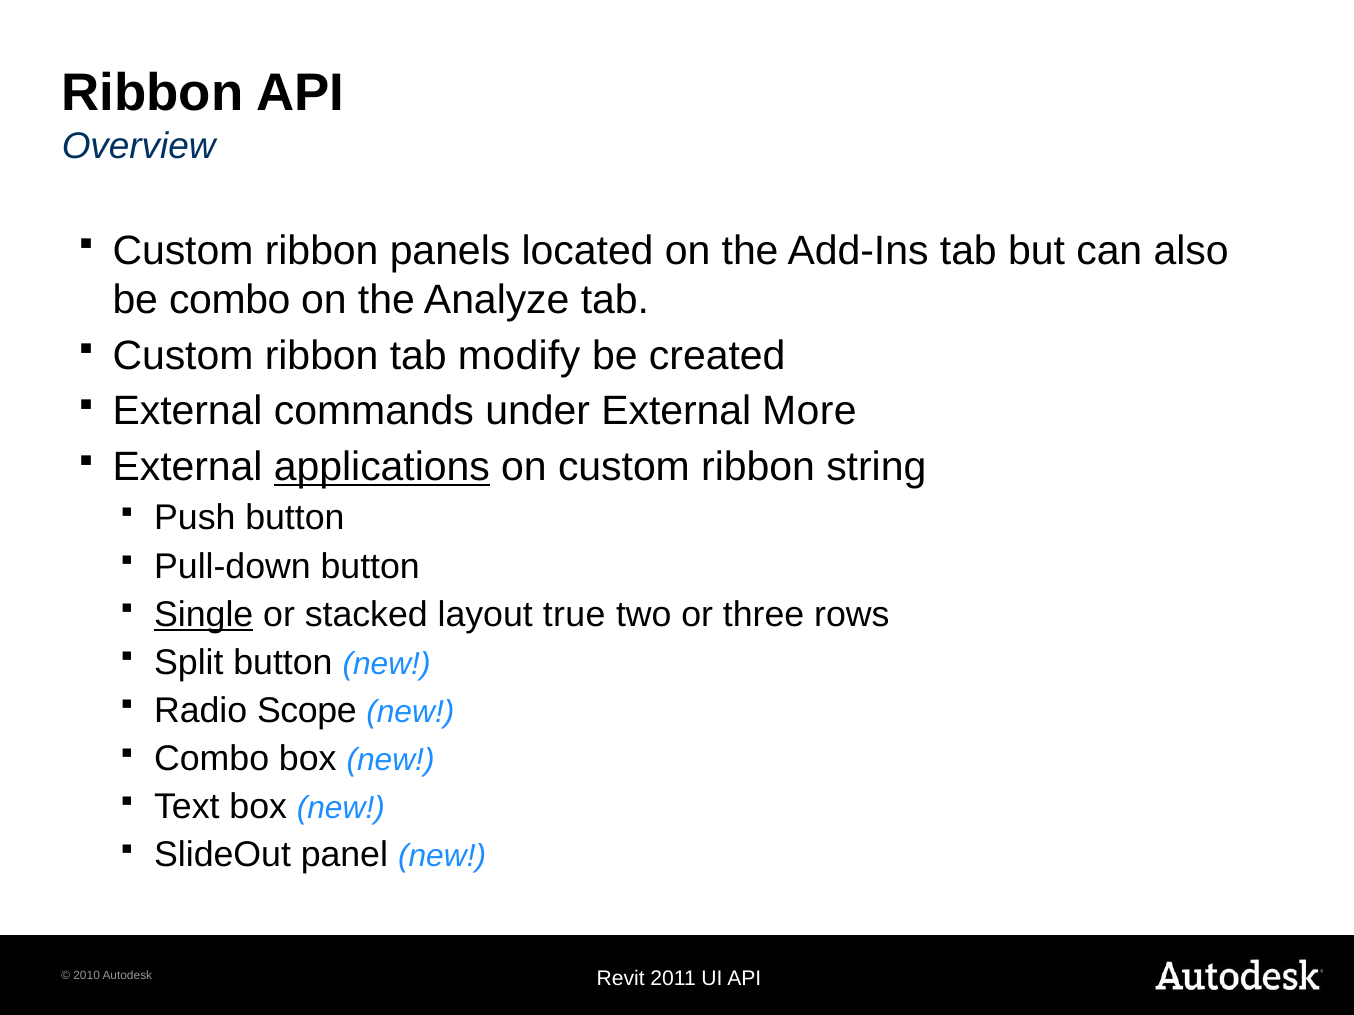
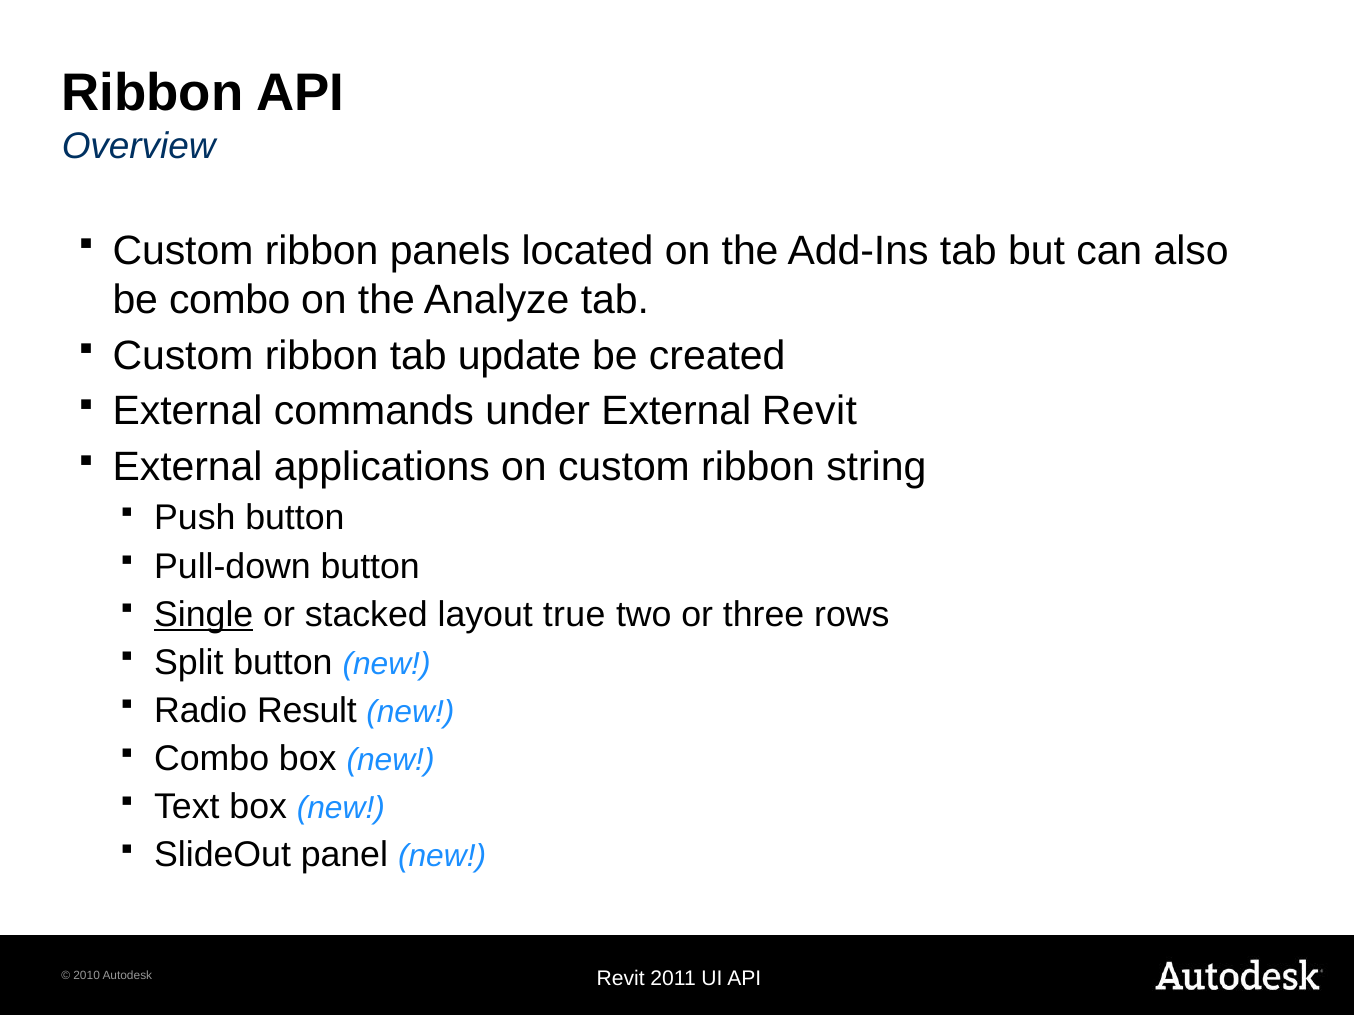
modify: modify -> update (520, 356)
External More: More -> Revit (809, 412)
applications underline: present -> none (382, 467)
Scope: Scope -> Result (307, 711)
